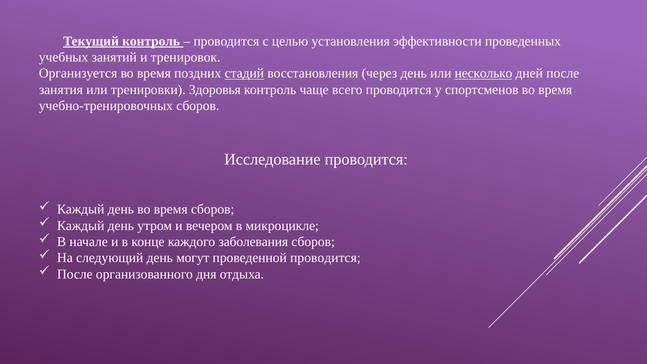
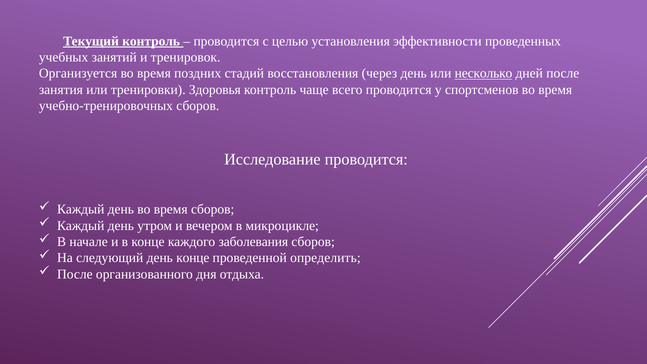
стадий underline: present -> none (244, 73)
день могут: могут -> конце (193, 258)
проведенной проводится: проводится -> определить (325, 258)
